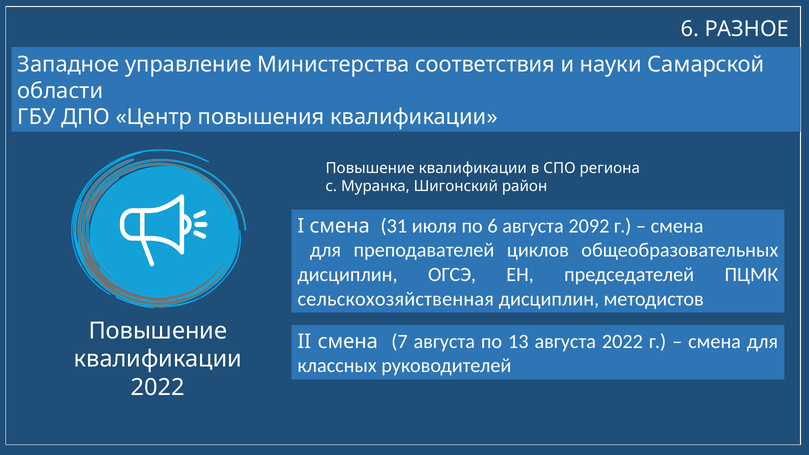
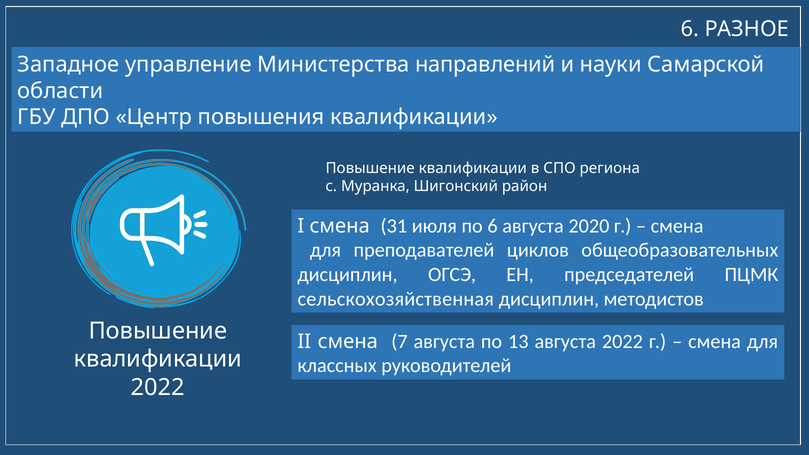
соответствия: соответствия -> направлений (485, 65)
2092: 2092 -> 2020 (589, 226)
